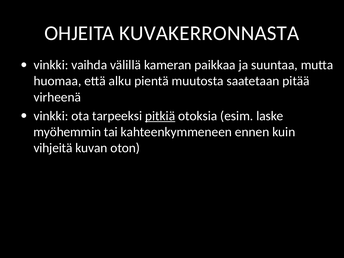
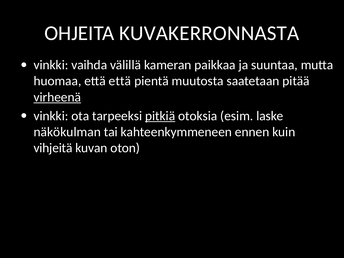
että alku: alku -> että (120, 81)
virheenä underline: none -> present (57, 97)
myöhemmin: myöhemmin -> näkökulman (67, 132)
